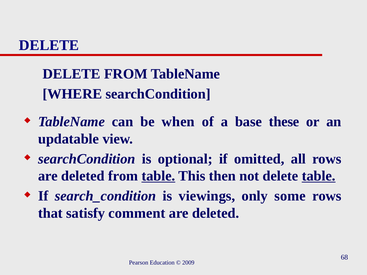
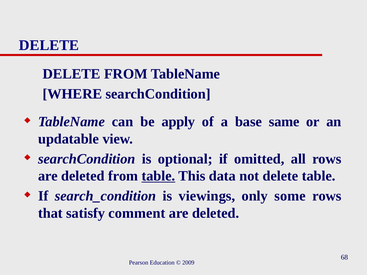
when: when -> apply (178, 122)
these: these -> same (284, 122)
then: then -> data (222, 176)
table underline: present -> none (319, 176)
